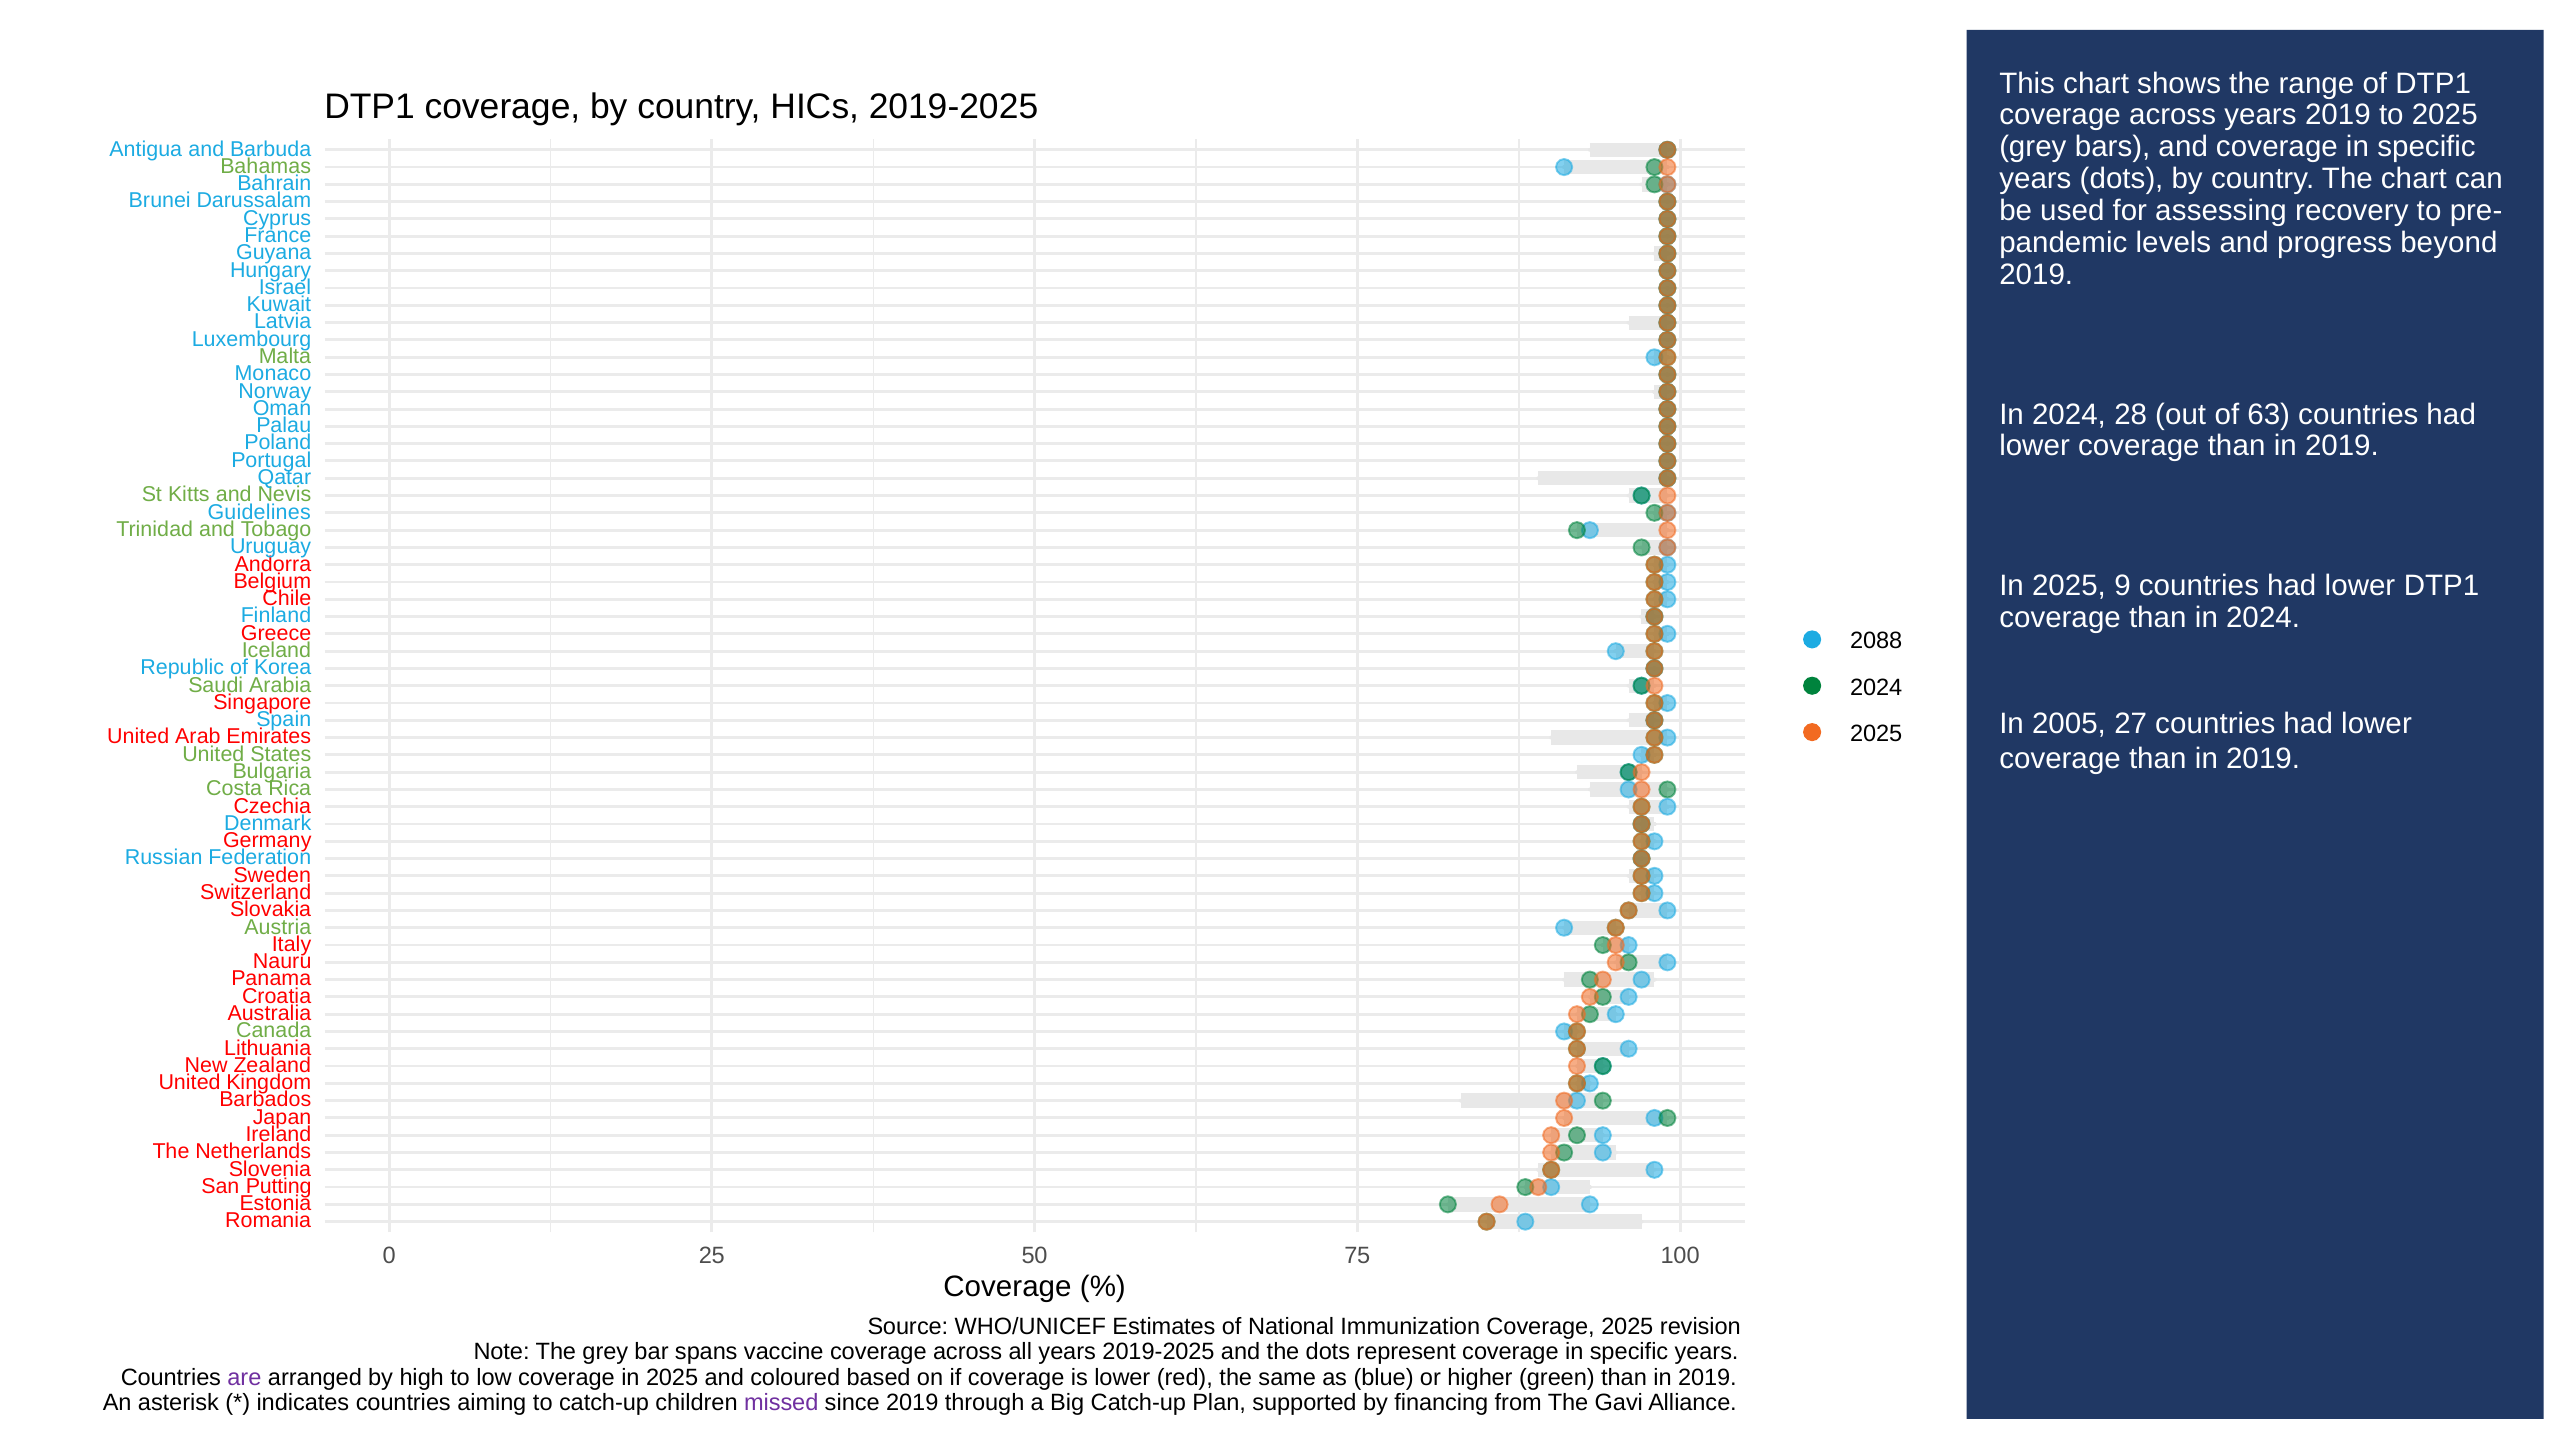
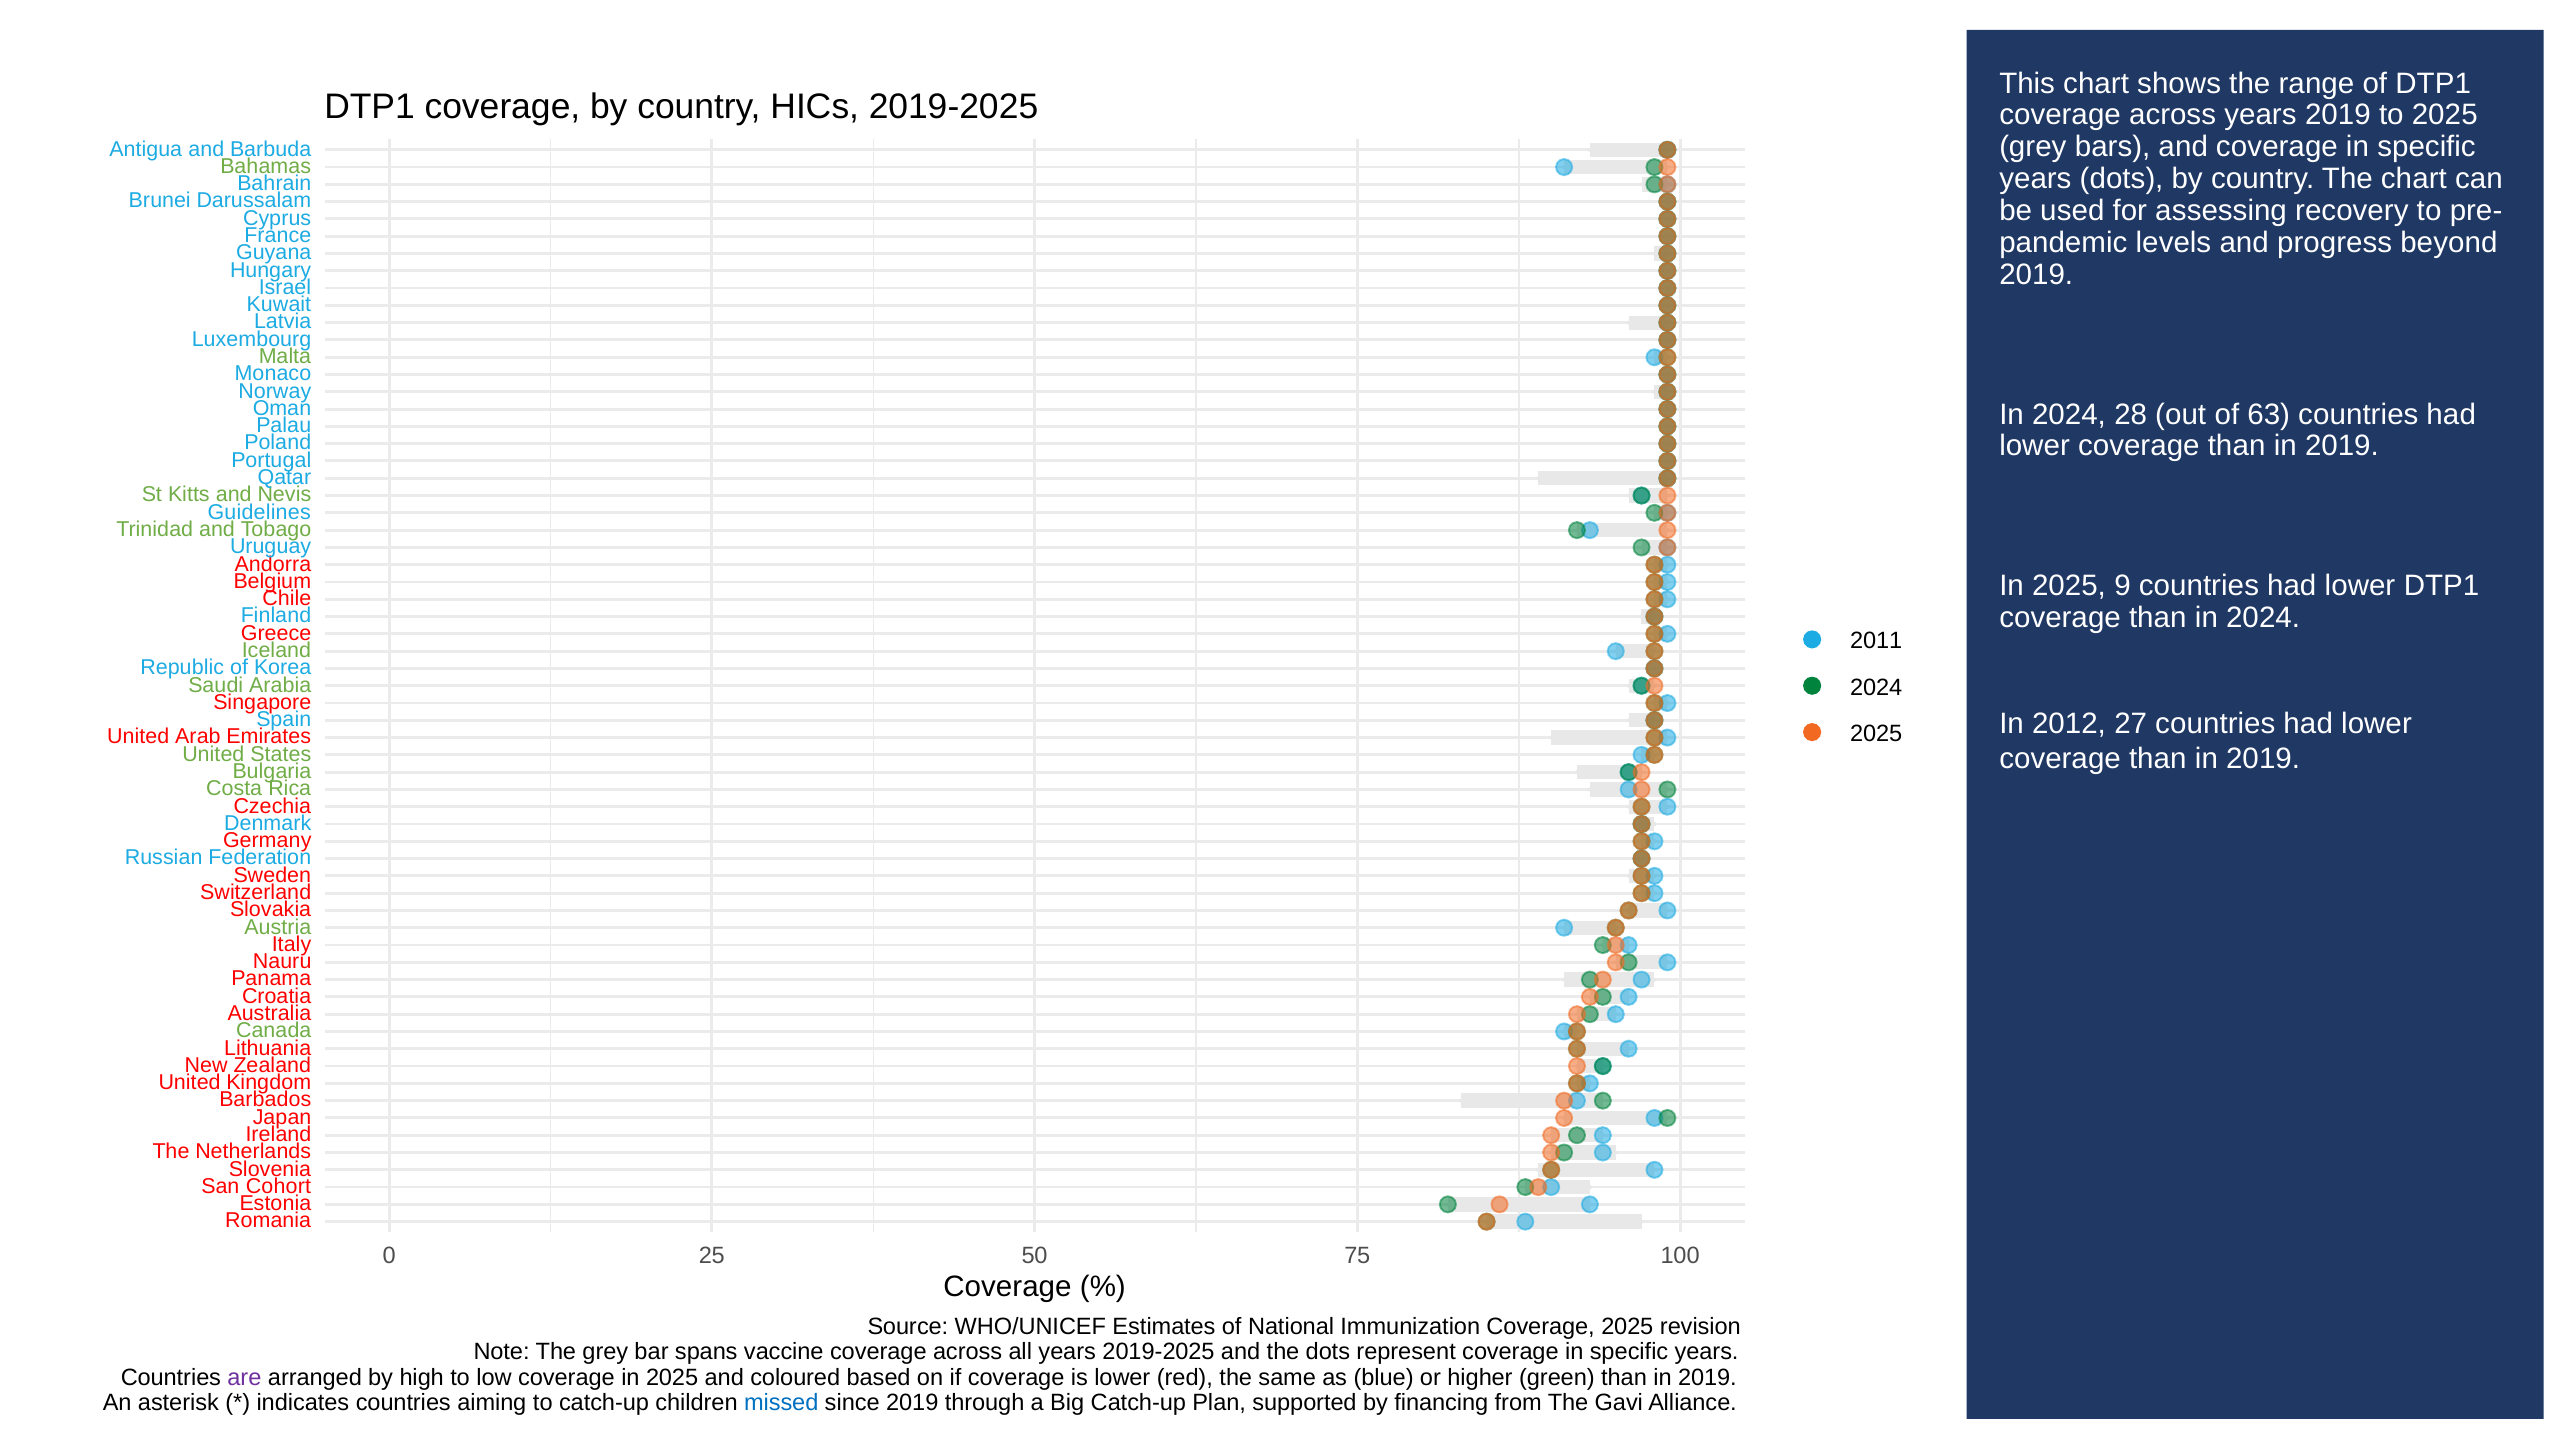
2088: 2088 -> 2011 (1876, 641)
2005: 2005 -> 2012 (2069, 724)
Putting: Putting -> Cohort (278, 1186)
missed colour: purple -> blue (781, 1403)
